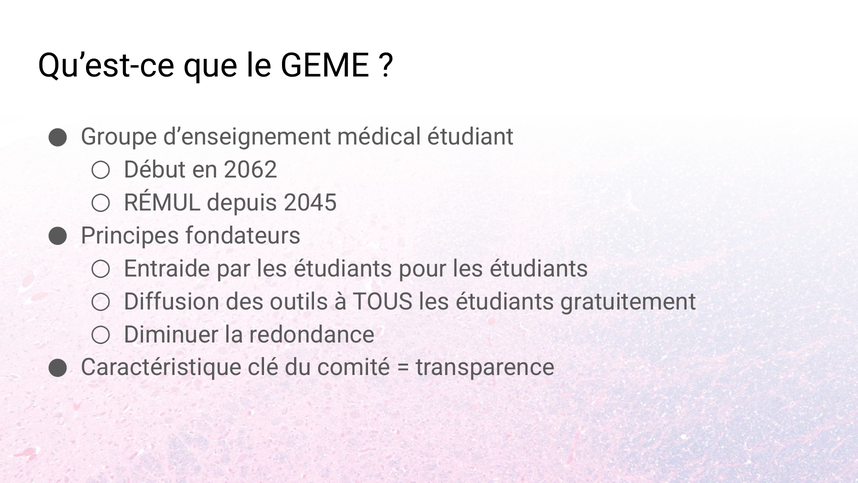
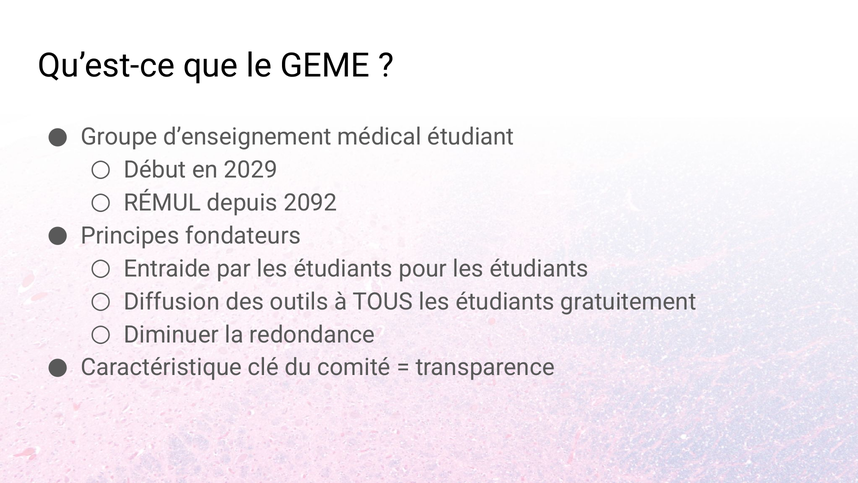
2062: 2062 -> 2029 (251, 170)
2045: 2045 -> 2092 (310, 203)
